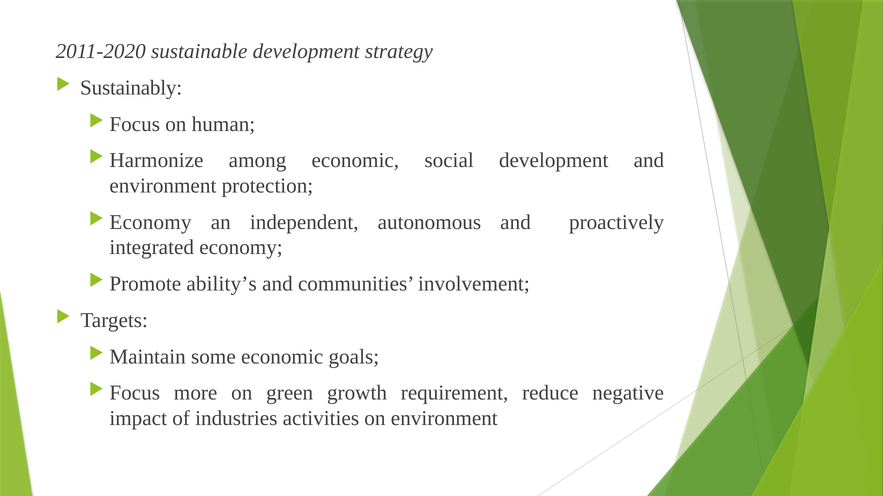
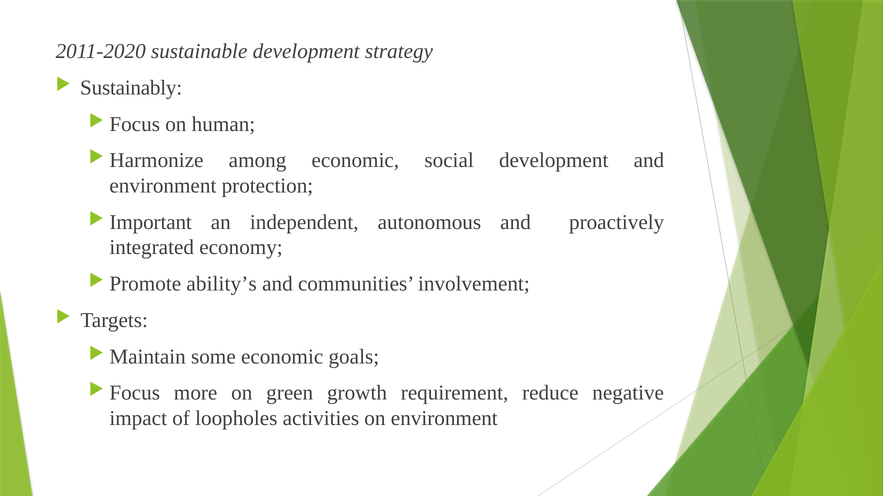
Economy: Economy -> Important (151, 222)
industries: industries -> loopholes (236, 419)
